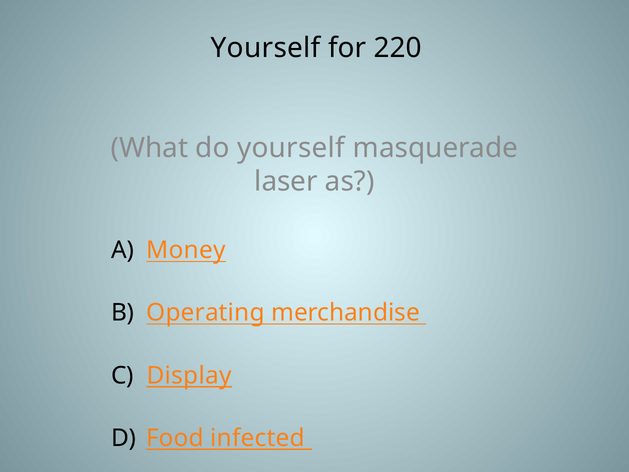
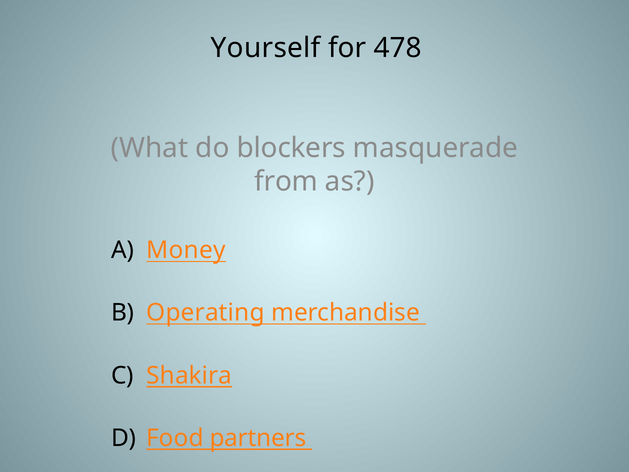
220: 220 -> 478 (398, 48)
do yourself: yourself -> blockers (291, 148)
laser: laser -> from (286, 181)
Display: Display -> Shakira (189, 375)
infected: infected -> partners (258, 438)
